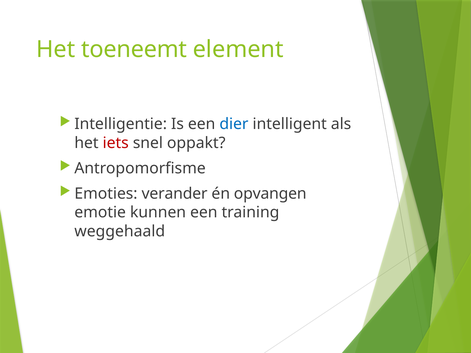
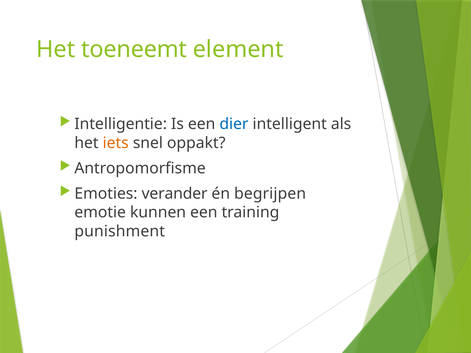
iets colour: red -> orange (116, 143)
opvangen: opvangen -> begrijpen (270, 194)
weggehaald: weggehaald -> punishment (120, 231)
